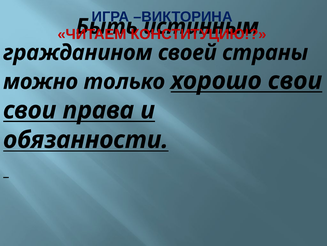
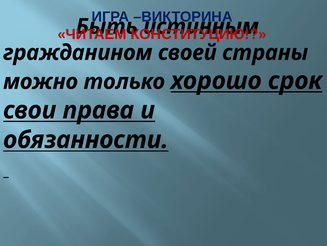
хорошо свои: свои -> срок (295, 81)
